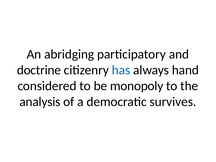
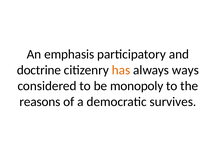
abridging: abridging -> emphasis (69, 54)
has colour: blue -> orange (121, 70)
hand: hand -> ways (185, 70)
analysis: analysis -> reasons (40, 102)
